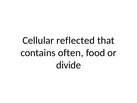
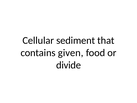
reflected: reflected -> sediment (76, 40)
often: often -> given (71, 53)
